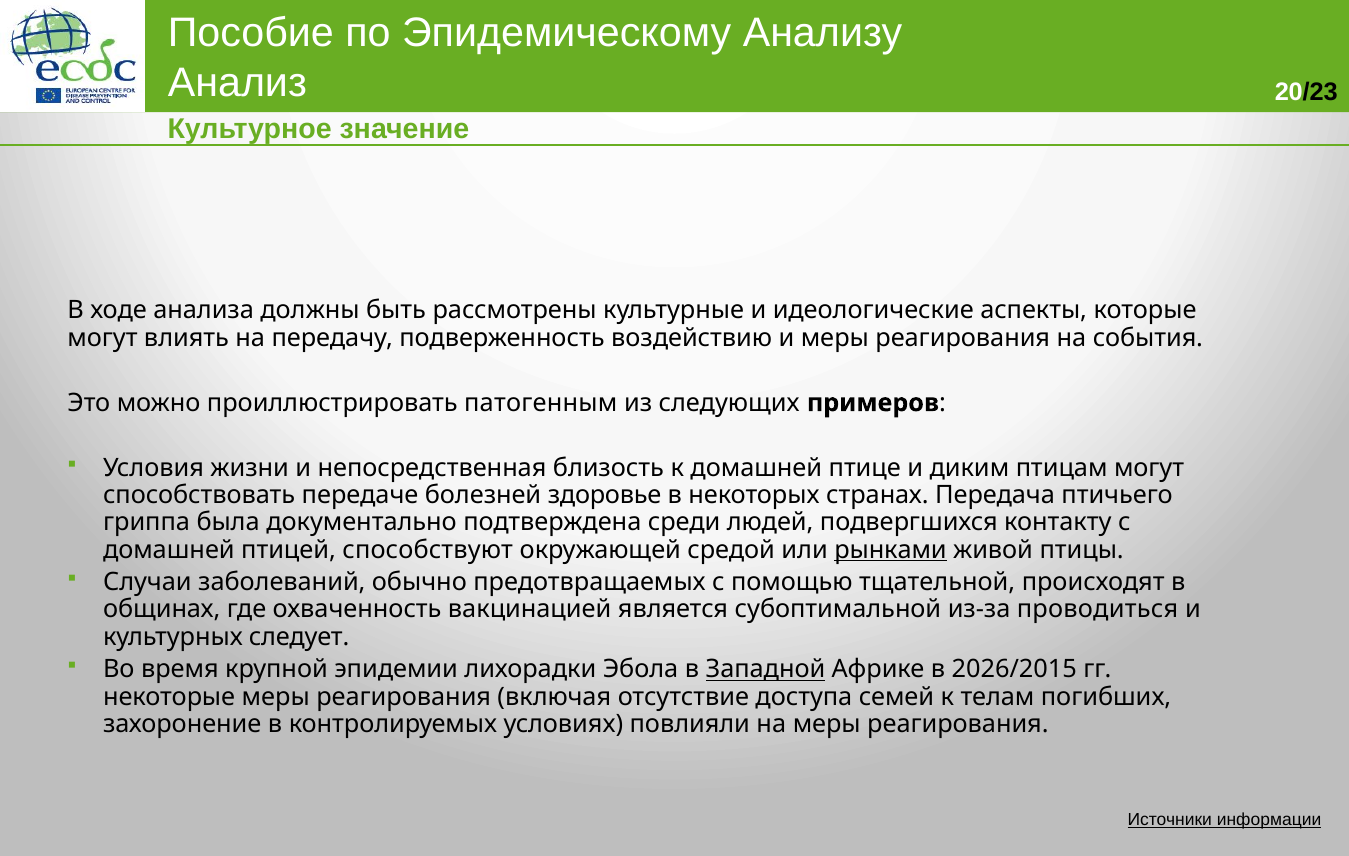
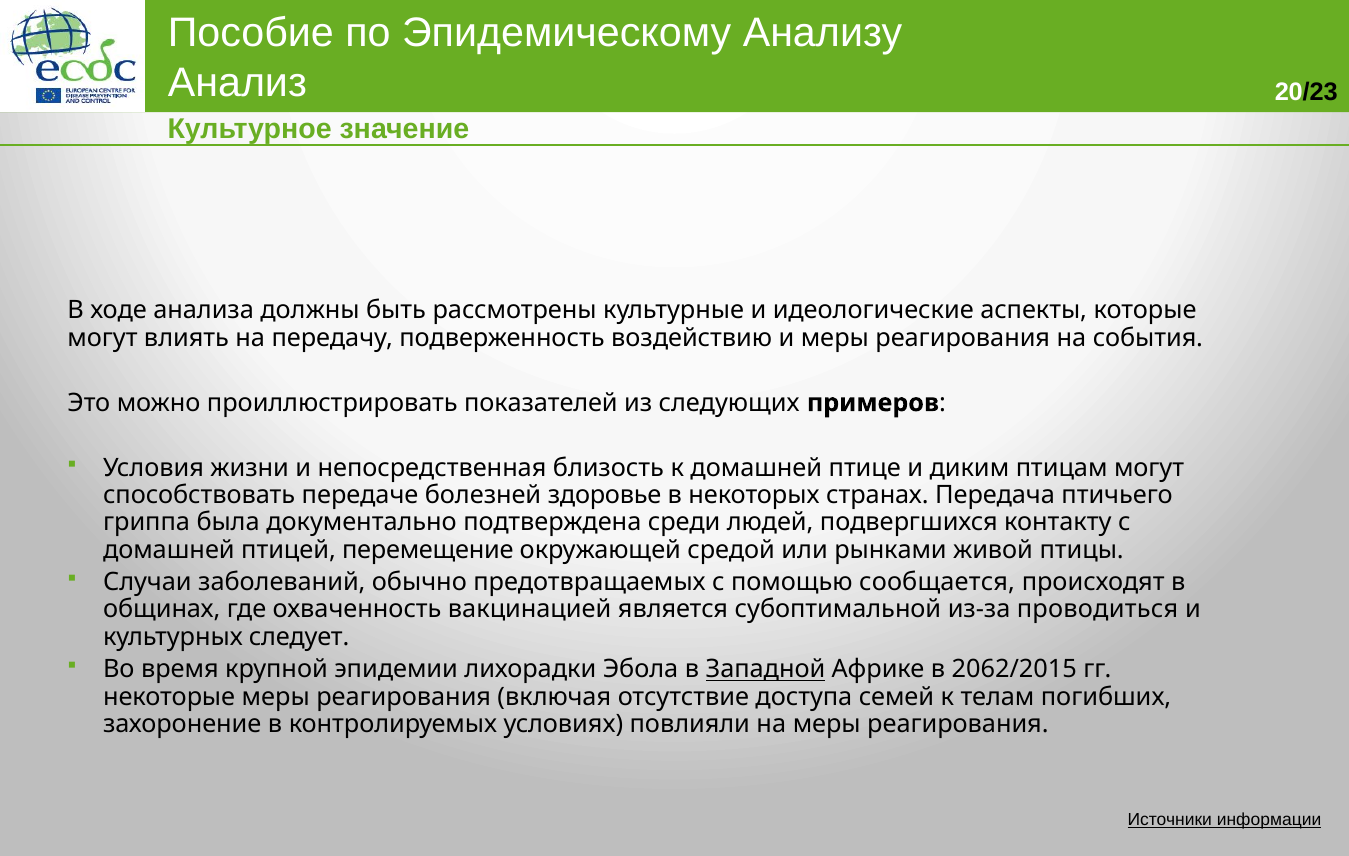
патогенным: патогенным -> показателей (541, 403)
способствуют: способствуют -> перемещение (428, 550)
рынками underline: present -> none (891, 550)
тщательной: тщательной -> сообщается (937, 583)
2026/2015: 2026/2015 -> 2062/2015 (1014, 670)
